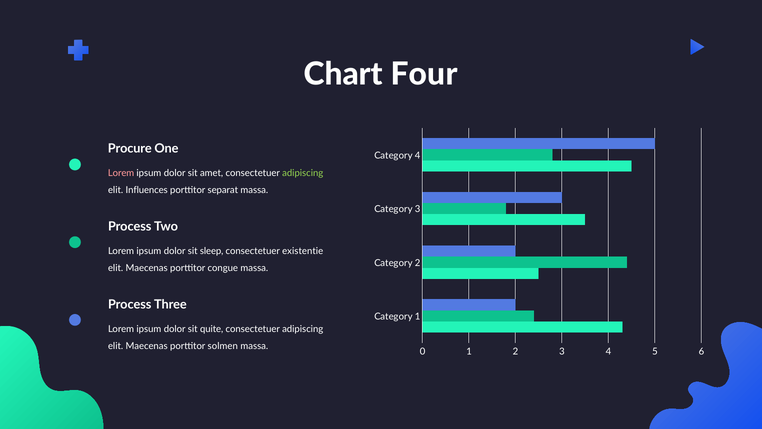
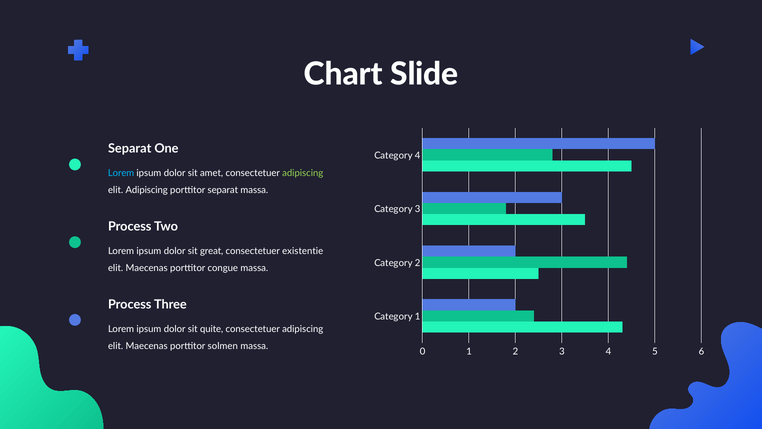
Four: Four -> Slide (424, 74)
Procure: Procure -> Separat (130, 148)
Lorem colour: pink -> light blue (121, 173)
elit Influences: Influences -> Adipiscing (147, 190)
sleep: sleep -> great (212, 251)
